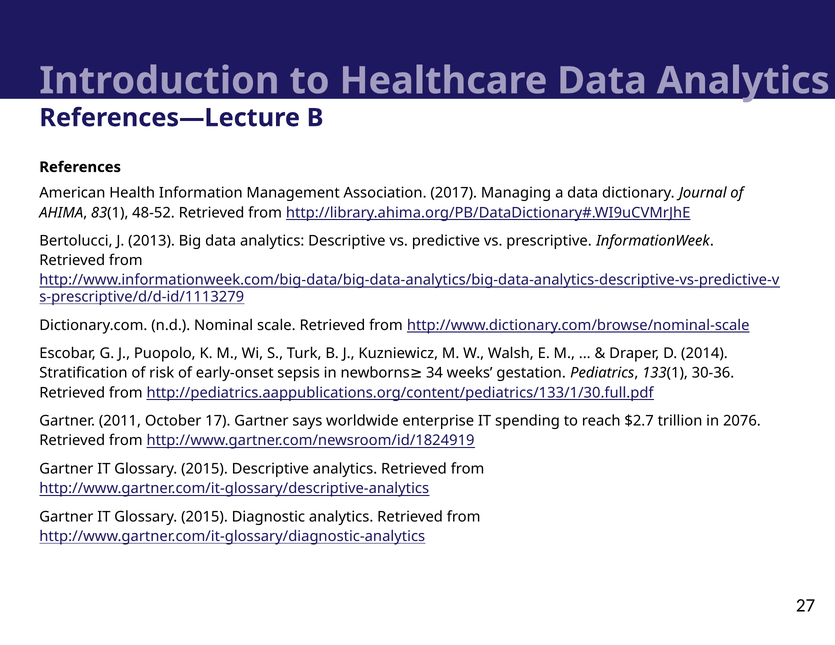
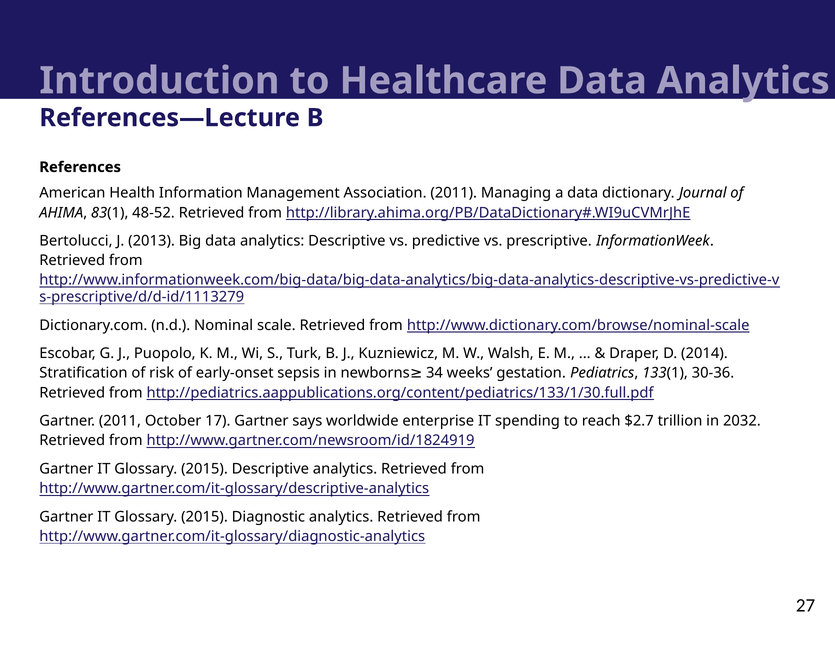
Association 2017: 2017 -> 2011 (454, 193)
2076: 2076 -> 2032 (742, 421)
